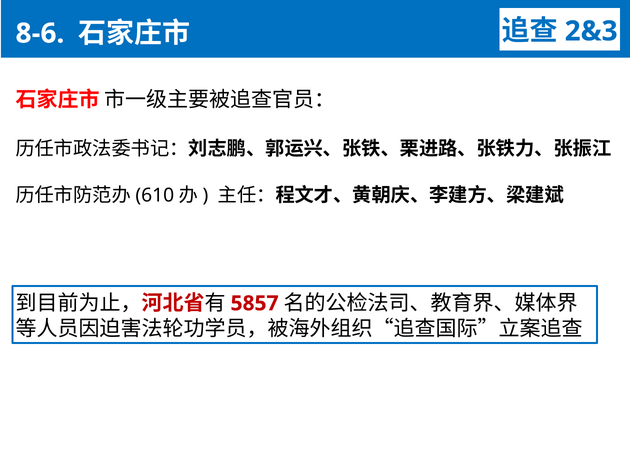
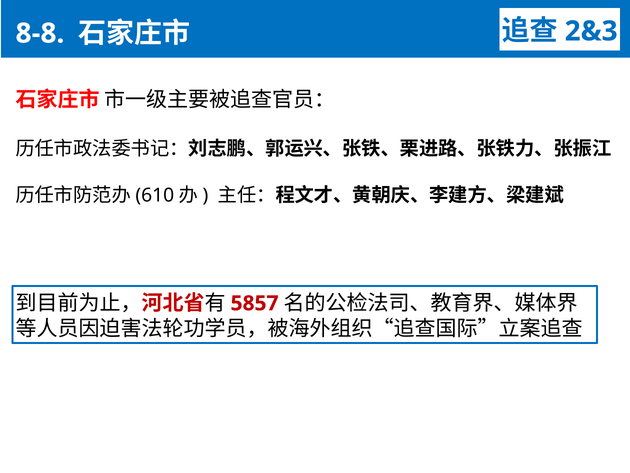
8-6: 8-6 -> 8-8 (40, 33)
